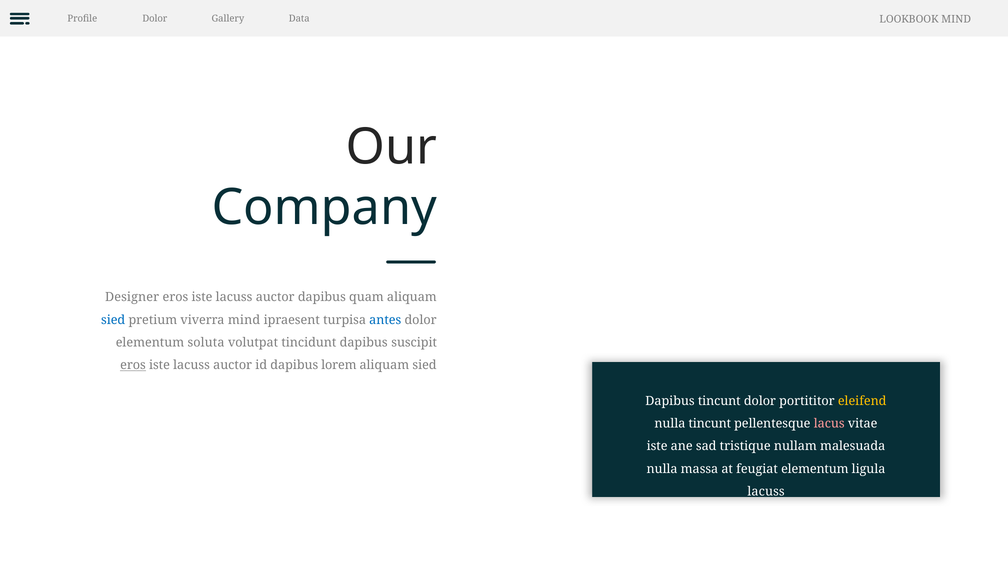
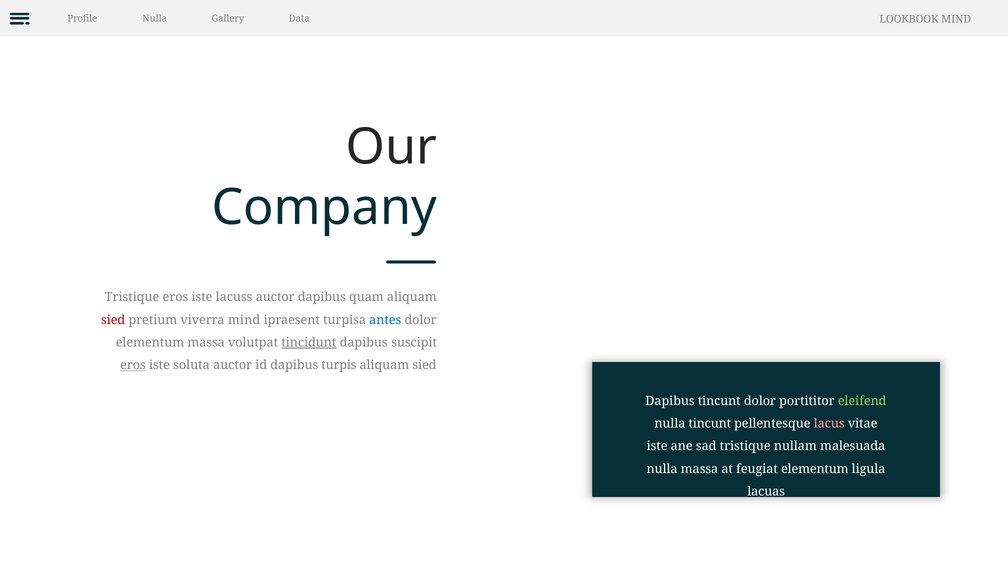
Profile Dolor: Dolor -> Nulla (155, 19)
Designer: Designer -> Tristique (132, 297)
sied colour: blue -> red (113, 320)
elementum soluta: soluta -> massa (206, 343)
tincidunt underline: none -> present (309, 343)
lacuss: lacuss -> soluta (191, 365)
lorem: lorem -> turpis (339, 365)
eleifend colour: yellow -> light green (862, 401)
lacuss: lacuss -> lacuas (766, 492)
